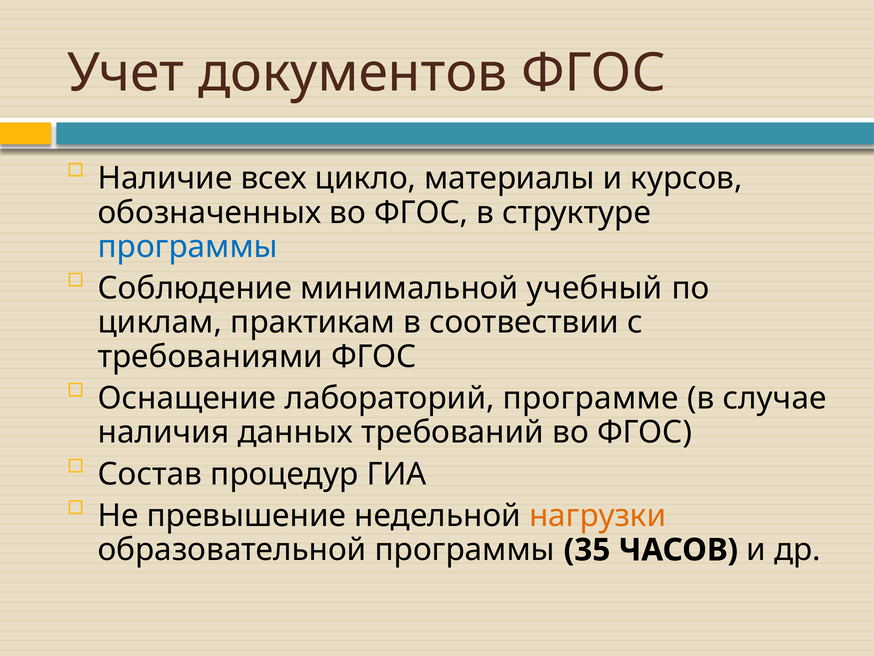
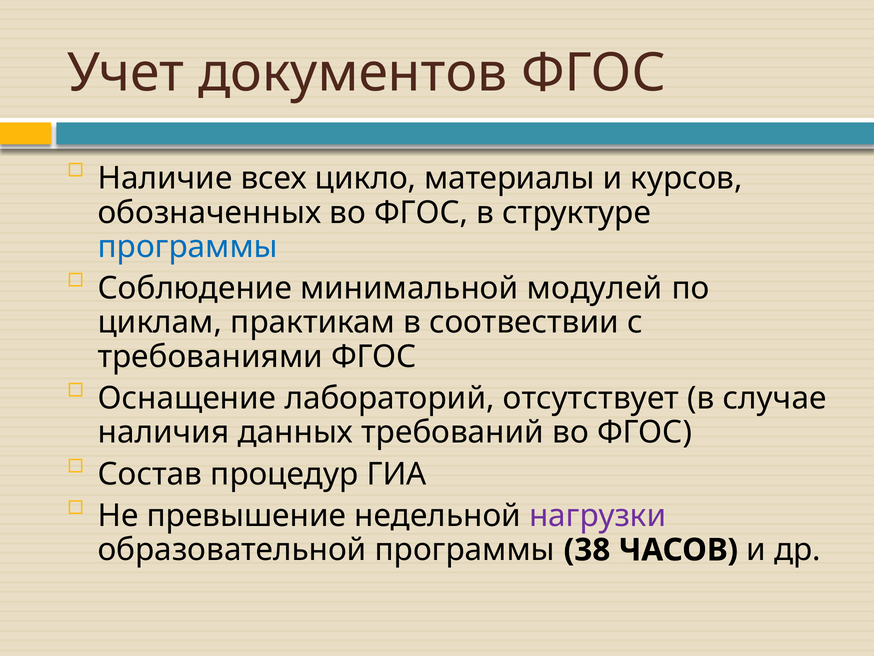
учебный: учебный -> модулей (595, 288)
программе: программе -> отсутствует (591, 398)
нагрузки colour: orange -> purple (598, 516)
35: 35 -> 38 (587, 550)
